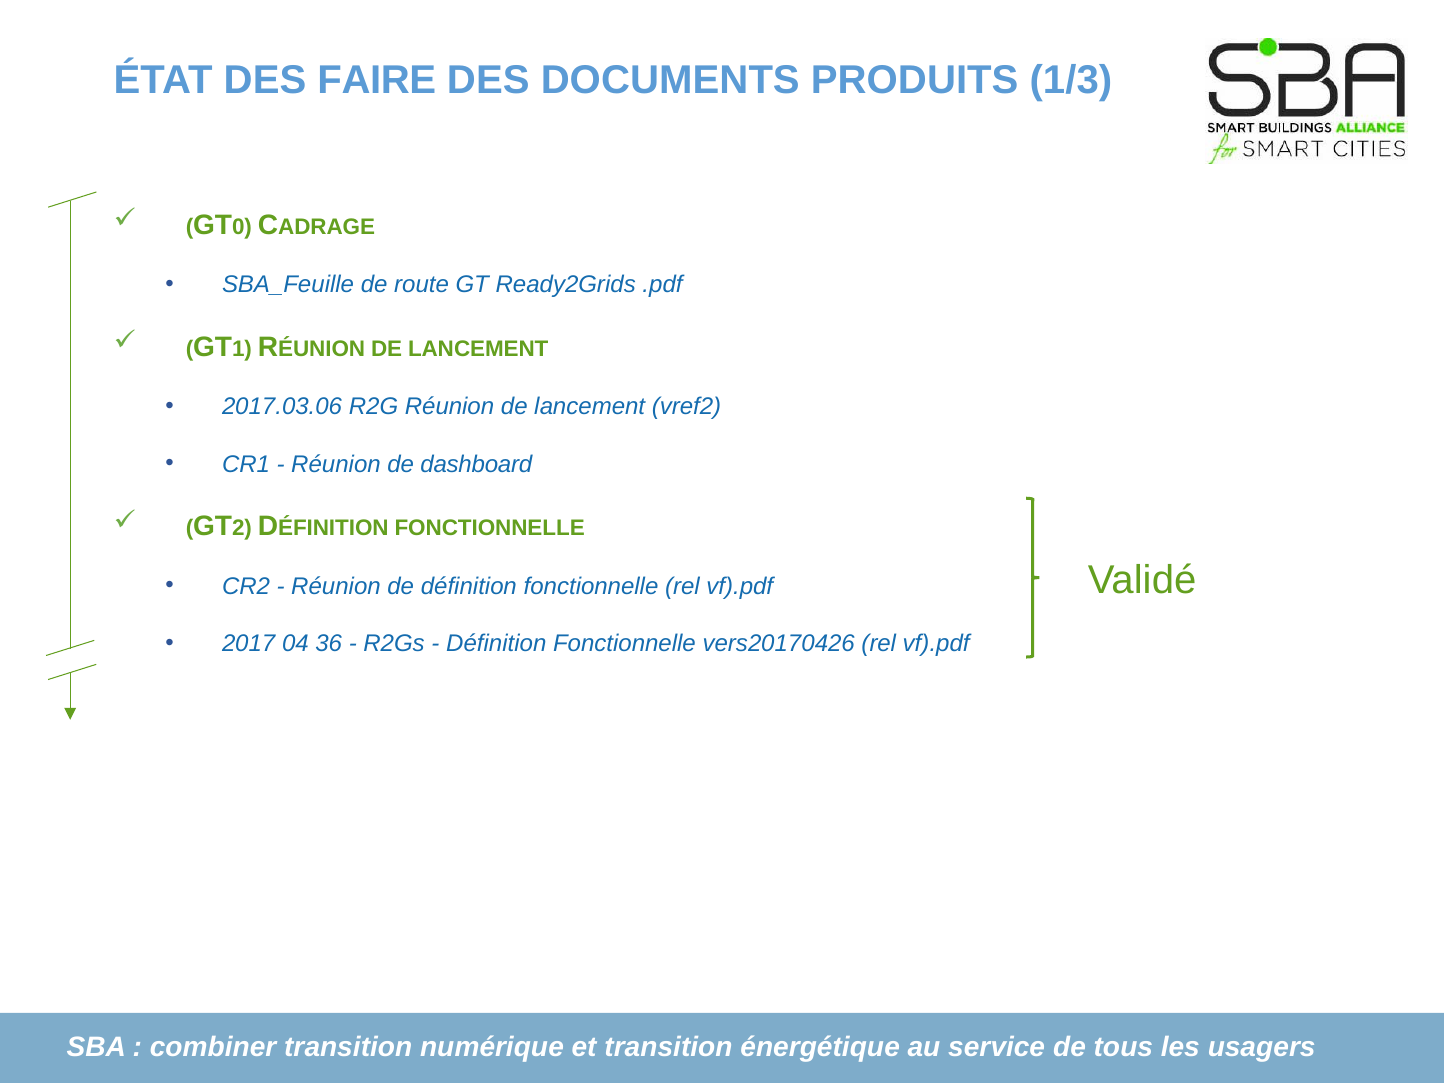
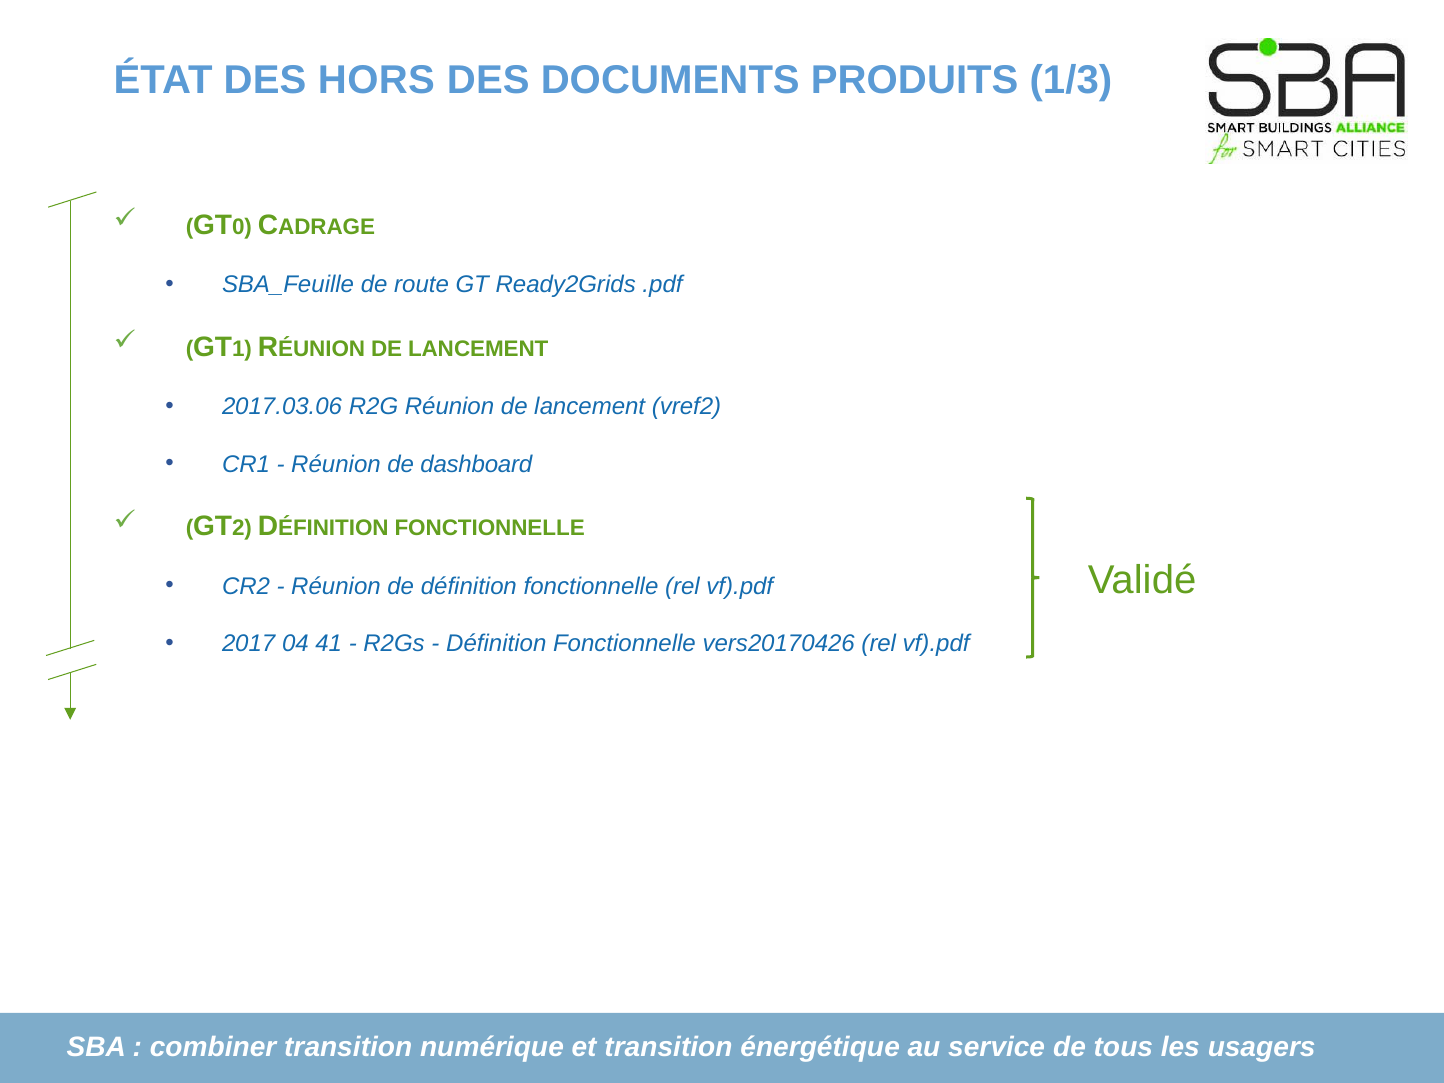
FAIRE: FAIRE -> HORS (376, 80)
36: 36 -> 41 (329, 644)
